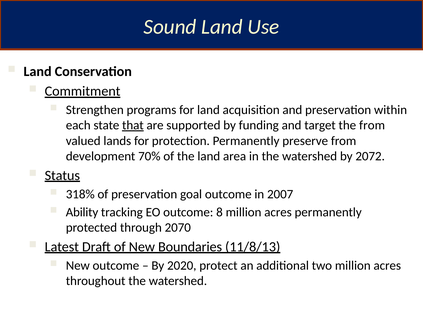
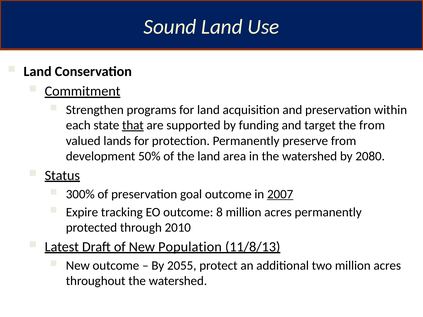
70%: 70% -> 50% (149, 156)
2072: 2072 -> 2080 (370, 156)
318%: 318% -> 300% (80, 194)
2007 underline: none -> present (280, 194)
Ability: Ability -> Expire (82, 212)
2070: 2070 -> 2010 (178, 228)
Boundaries: Boundaries -> Population (190, 247)
2020: 2020 -> 2055 (182, 266)
